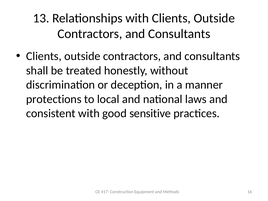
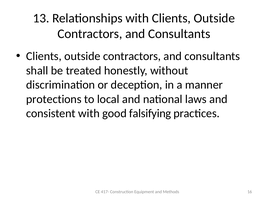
sensitive: sensitive -> falsifying (150, 113)
